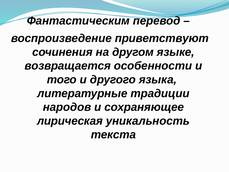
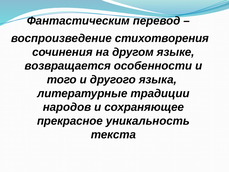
приветствуют: приветствуют -> стихотворения (162, 38)
лирическая: лирическая -> прекрасное (70, 121)
